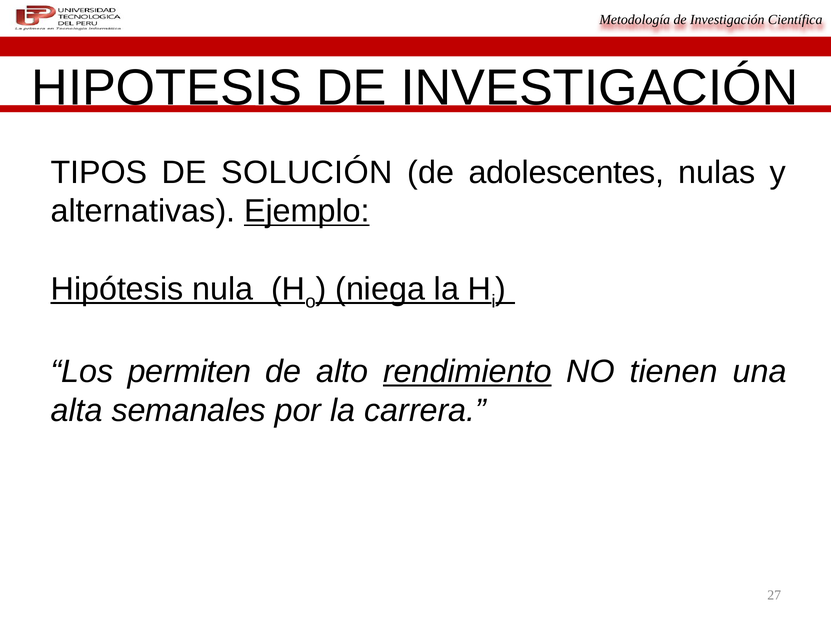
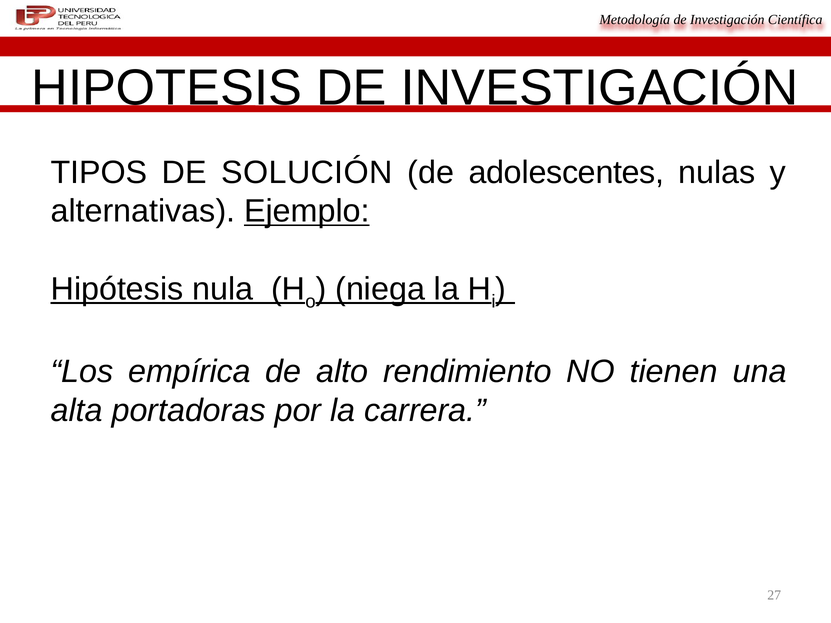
permiten: permiten -> empírica (189, 372)
rendimiento underline: present -> none (467, 372)
semanales: semanales -> portadoras (189, 411)
